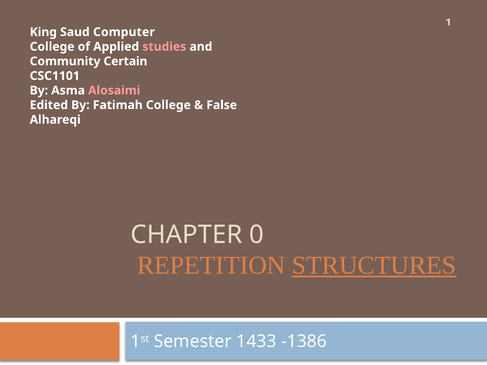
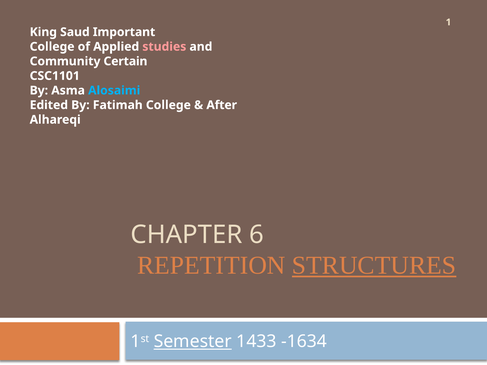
Computer: Computer -> Important (124, 32)
Alosaimi colour: pink -> light blue (114, 91)
False: False -> After (222, 105)
0: 0 -> 6 (257, 235)
Semester underline: none -> present (193, 342)
-1386: -1386 -> -1634 (304, 342)
